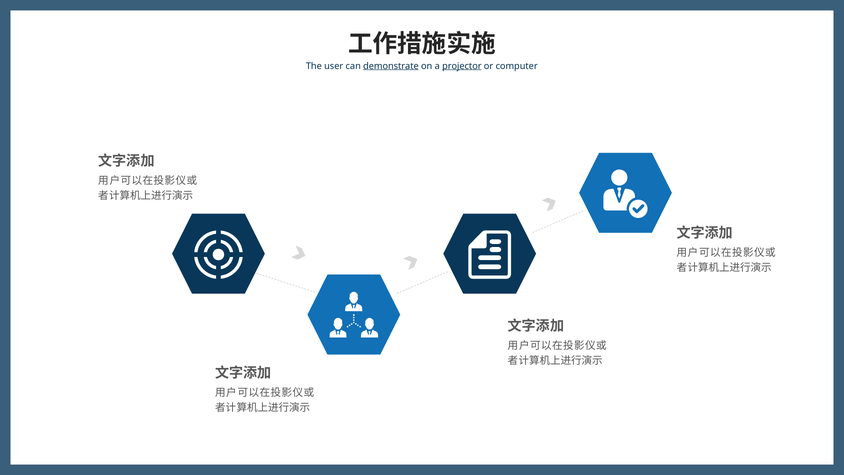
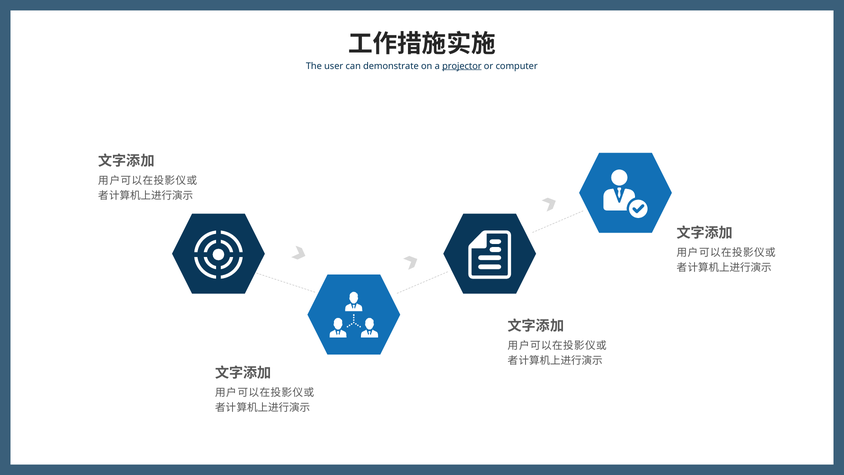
demonstrate underline: present -> none (391, 66)
